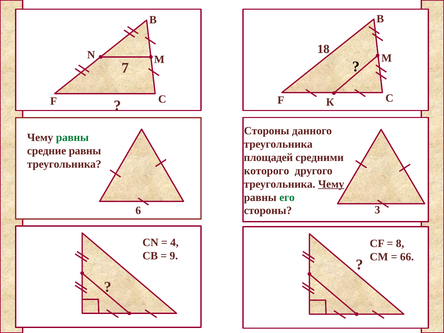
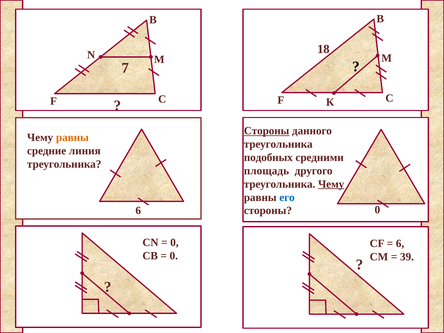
Стороны underline: none -> present (267, 131)
равны colour: green -> orange (72, 138)
средние равны: равны -> линия (85, 151)
площадей: площадей -> подобных (268, 157)
которого: которого -> площадь (266, 171)
его colour: green -> blue (287, 197)
стороны 3: 3 -> 0 (377, 210)
4: 4 -> 0 (174, 243)
8: 8 -> 6 (400, 243)
9: 9 -> 0 (174, 256)
66: 66 -> 39 (407, 257)
